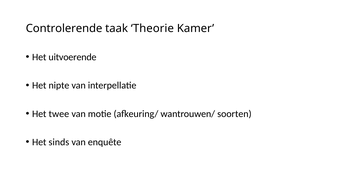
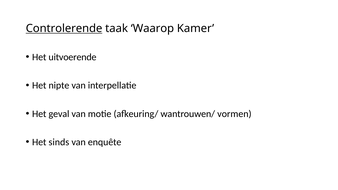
Controlerende underline: none -> present (64, 28)
Theorie: Theorie -> Waarop (152, 28)
twee: twee -> geval (59, 114)
soorten: soorten -> vormen (234, 114)
